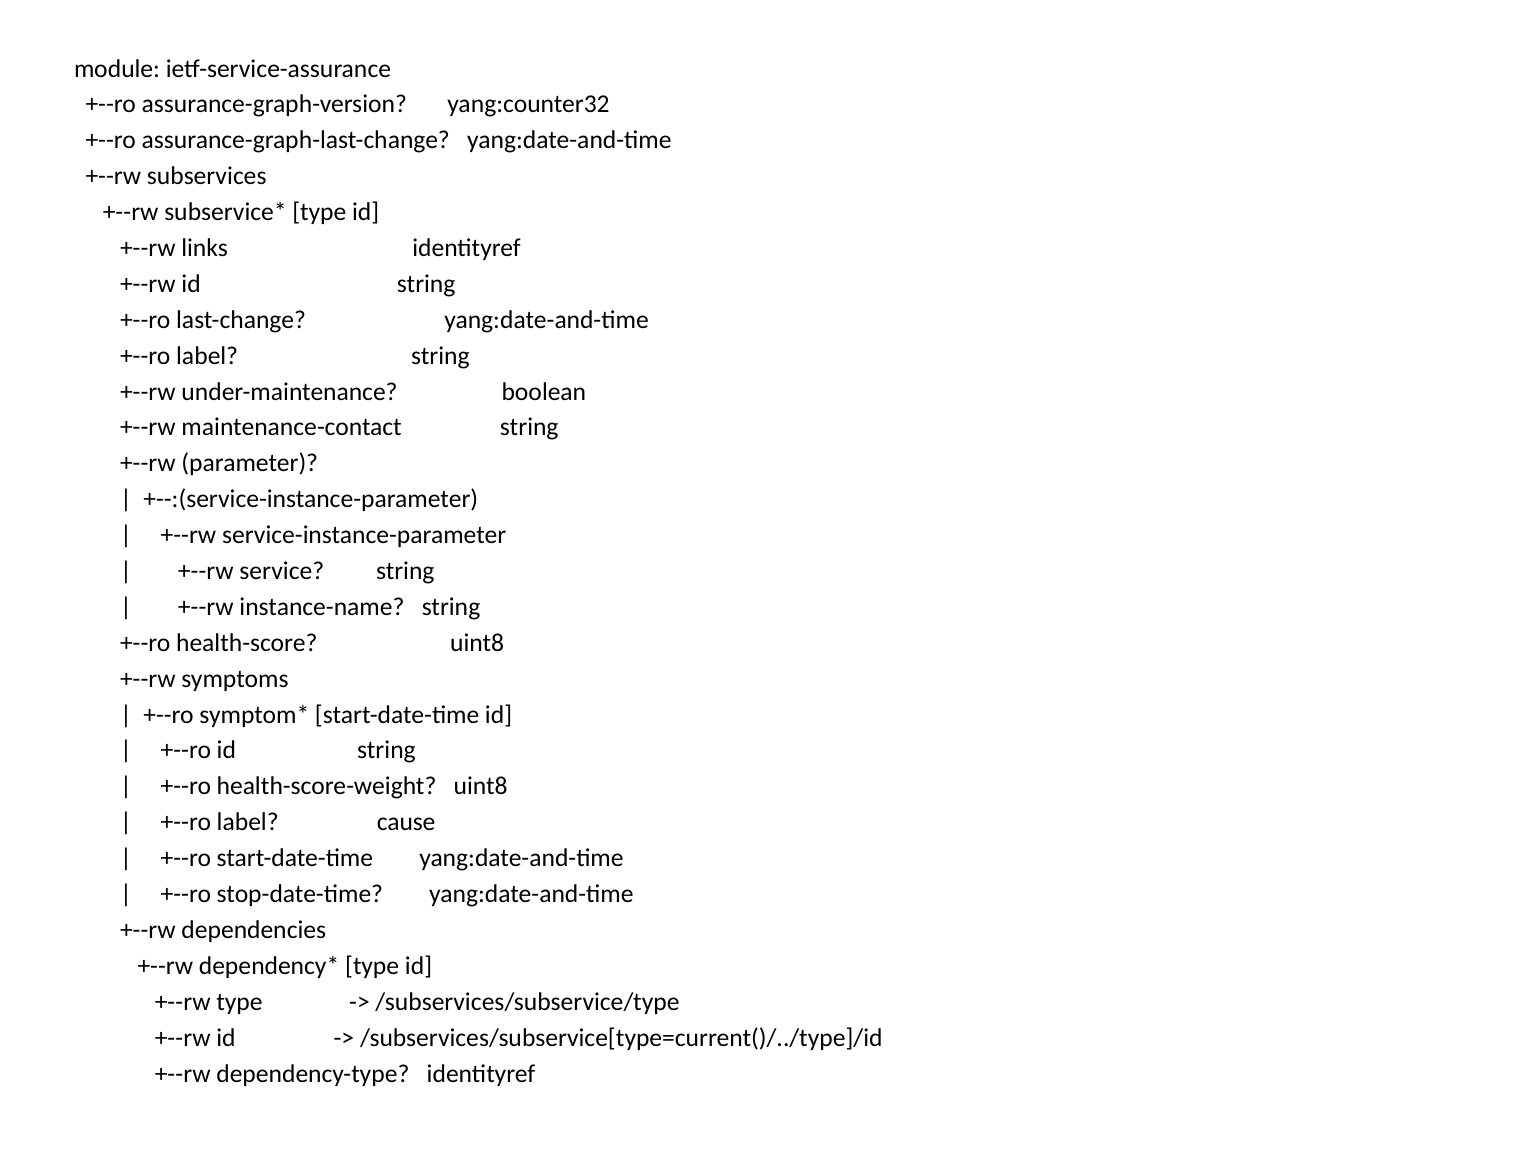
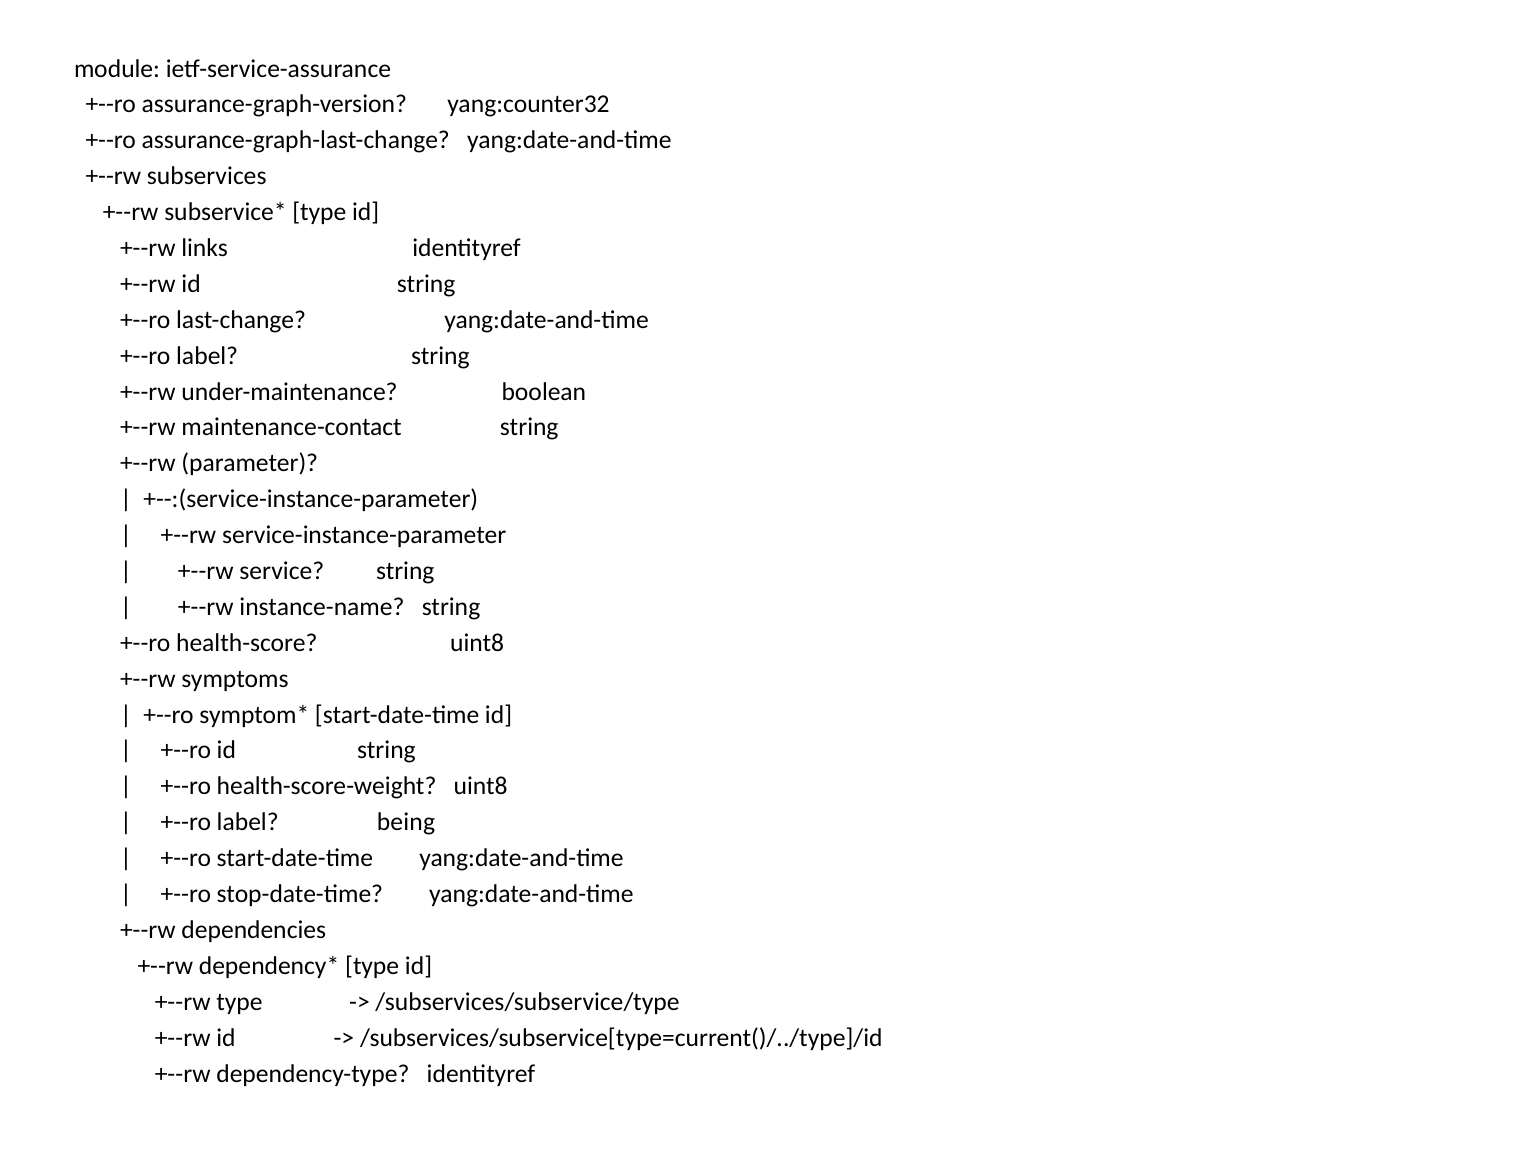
cause: cause -> being (406, 822)
